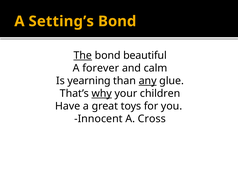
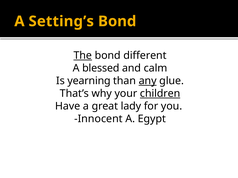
beautiful: beautiful -> different (145, 56)
forever: forever -> blessed (101, 68)
why underline: present -> none (102, 94)
children underline: none -> present (160, 94)
toys: toys -> lady (131, 106)
Cross: Cross -> Egypt (152, 119)
